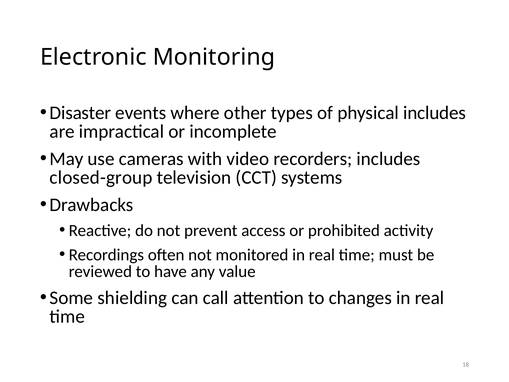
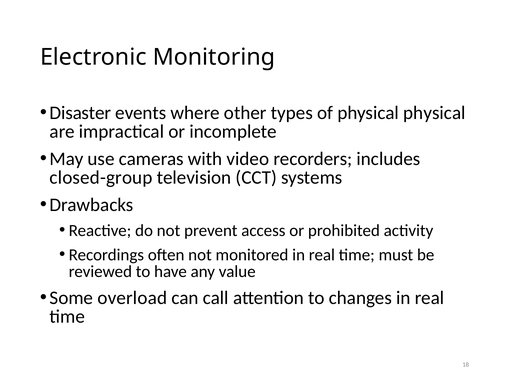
physical includes: includes -> physical (434, 113)
shielding: shielding -> overload (132, 298)
